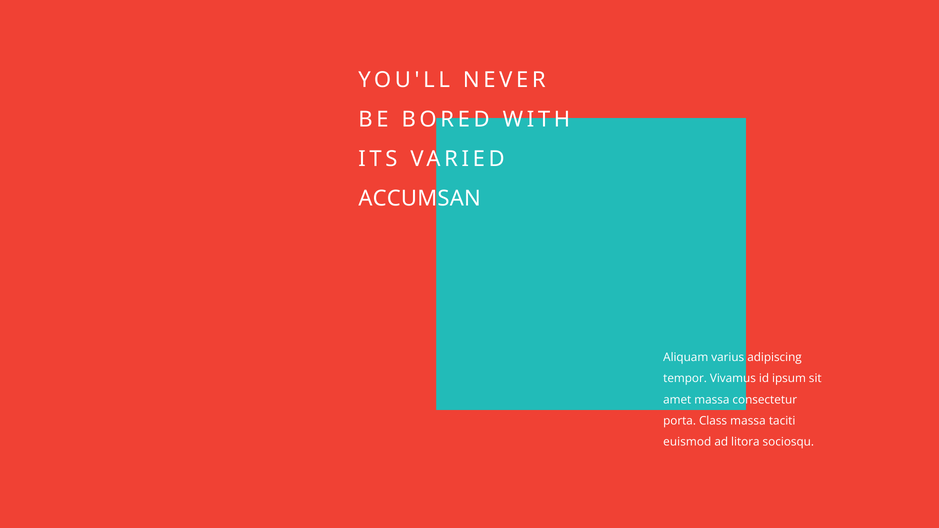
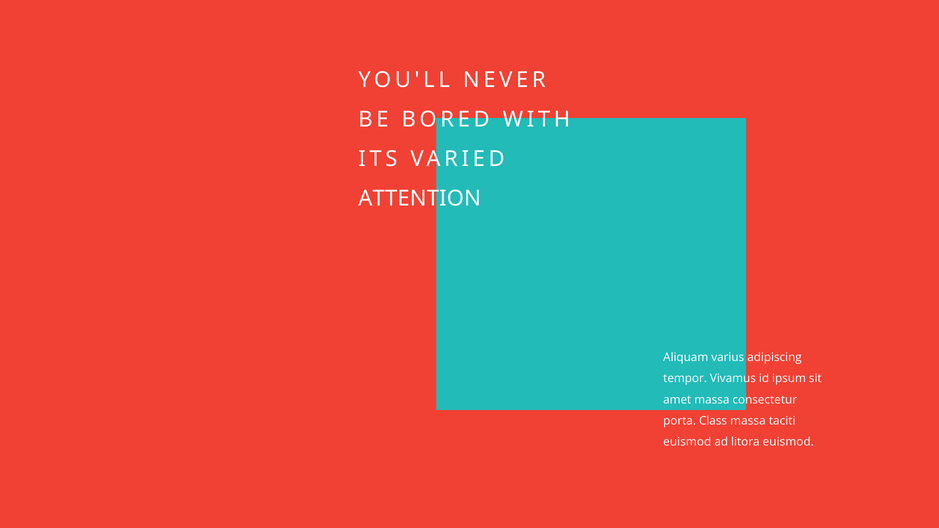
ACCUMSAN: ACCUMSAN -> ATTENTION (420, 199)
litora sociosqu: sociosqu -> euismod (788, 442)
